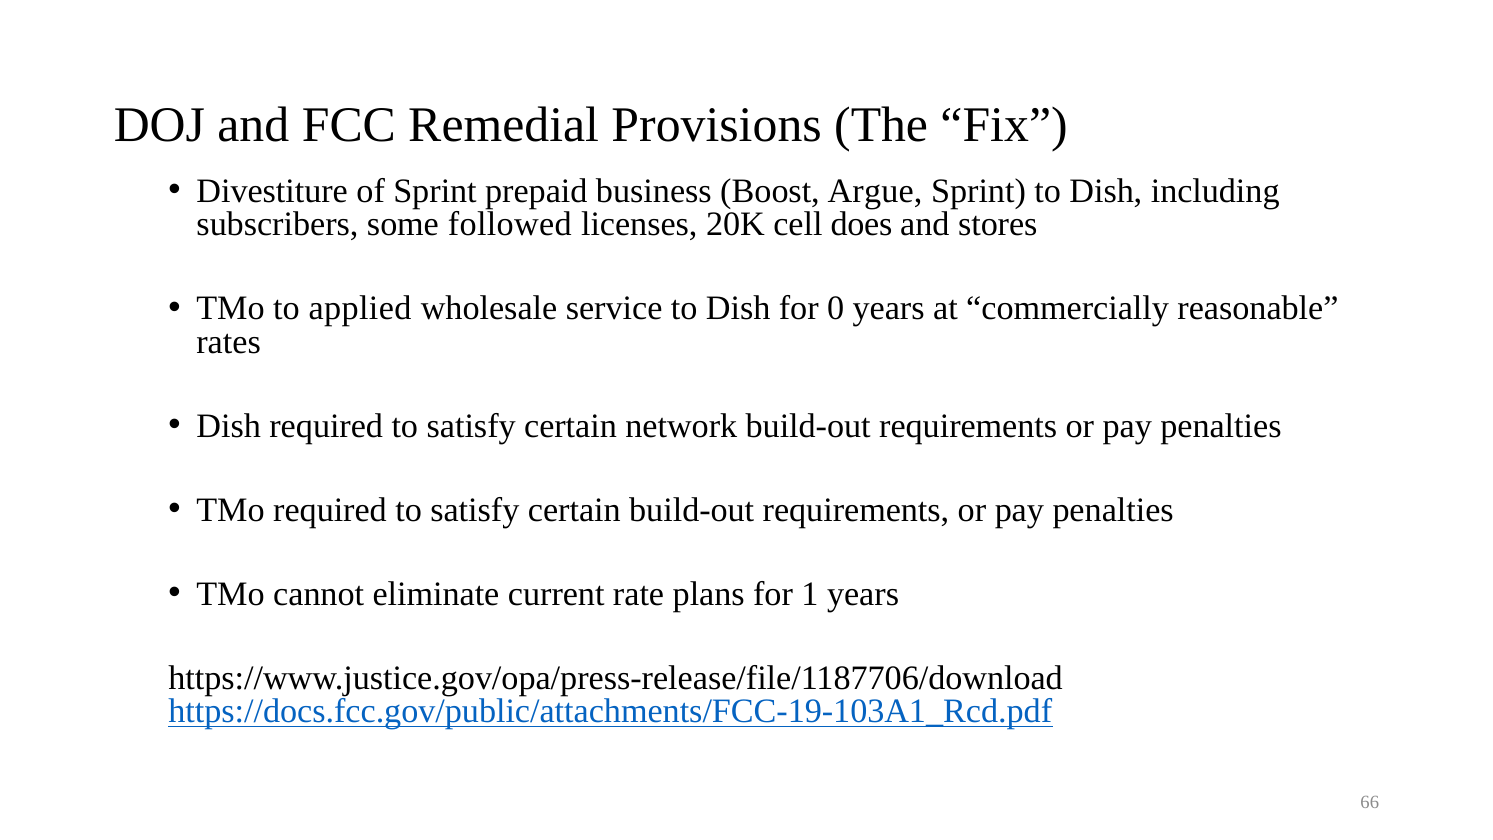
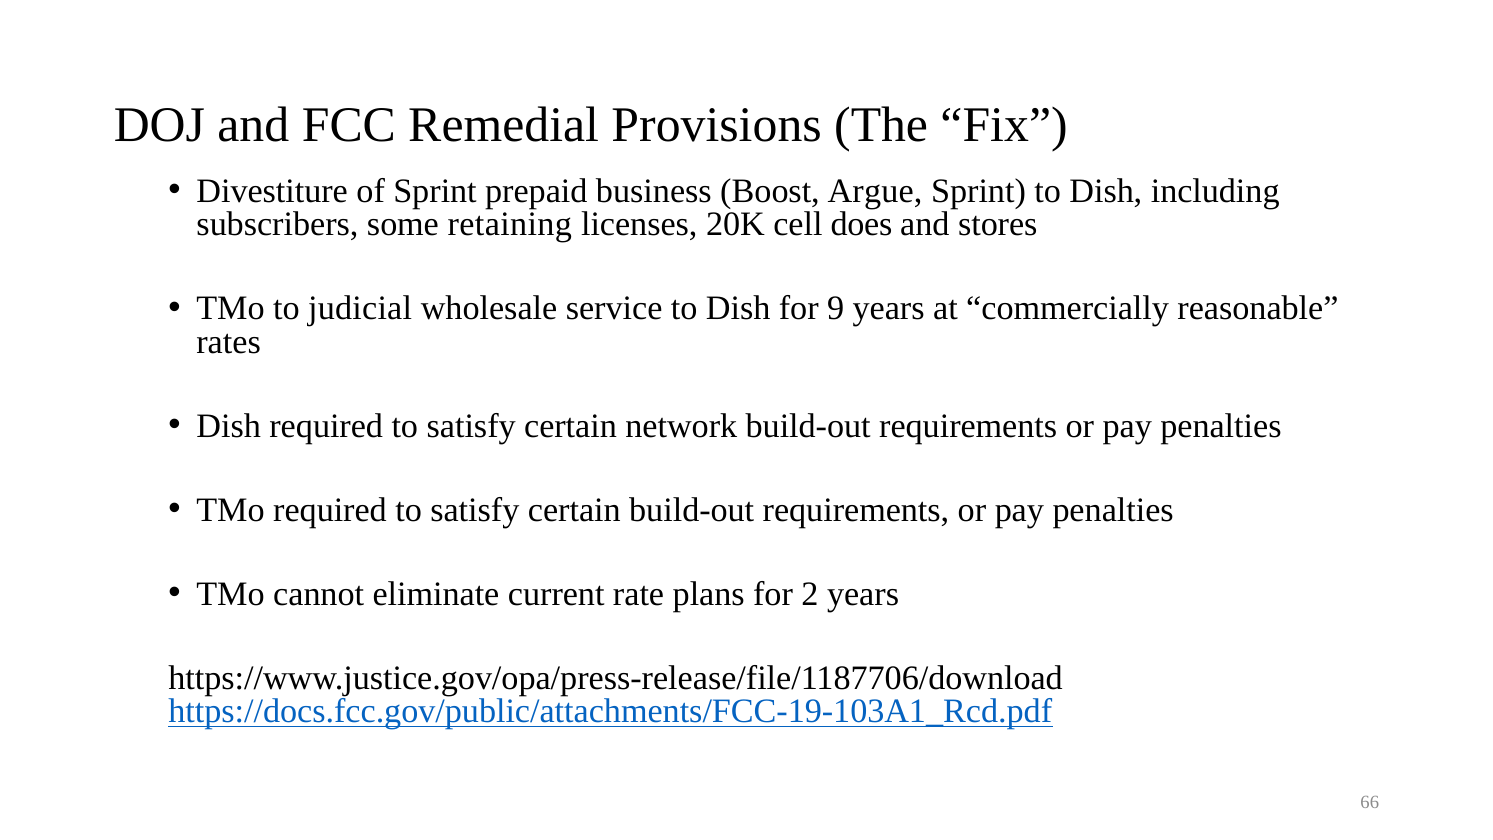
followed: followed -> retaining (510, 224)
applied: applied -> judicial (360, 308)
0: 0 -> 9 (836, 308)
1: 1 -> 2 (810, 594)
